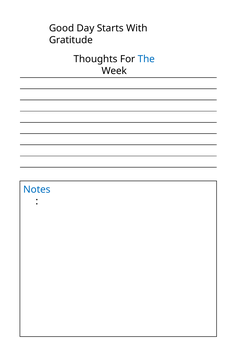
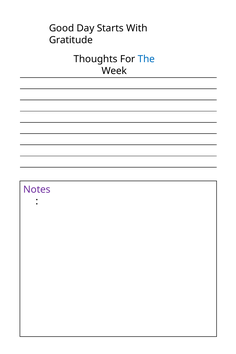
Notes colour: blue -> purple (37, 189)
